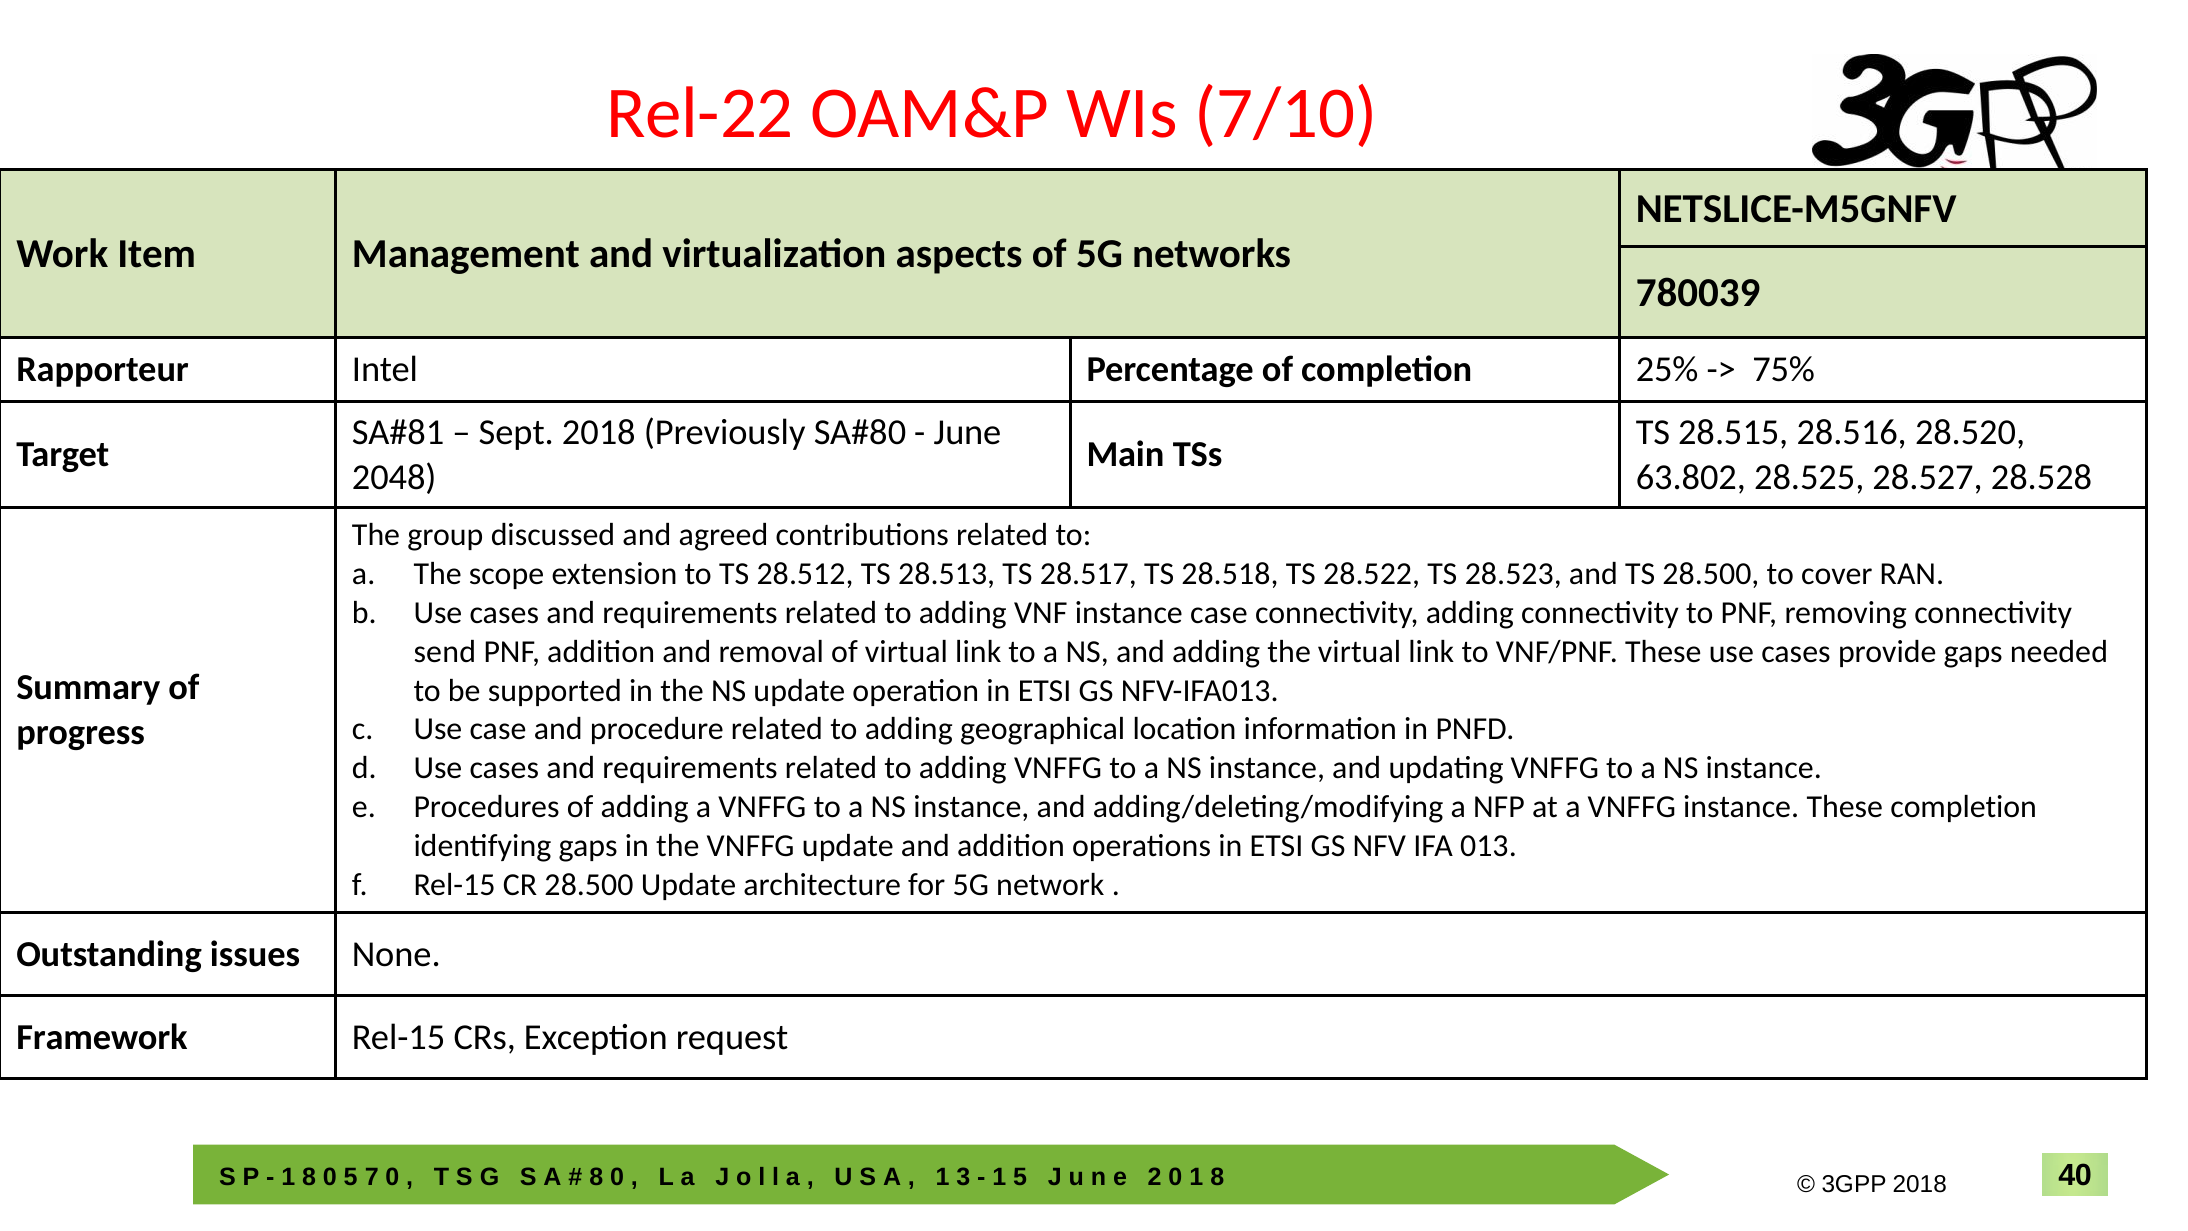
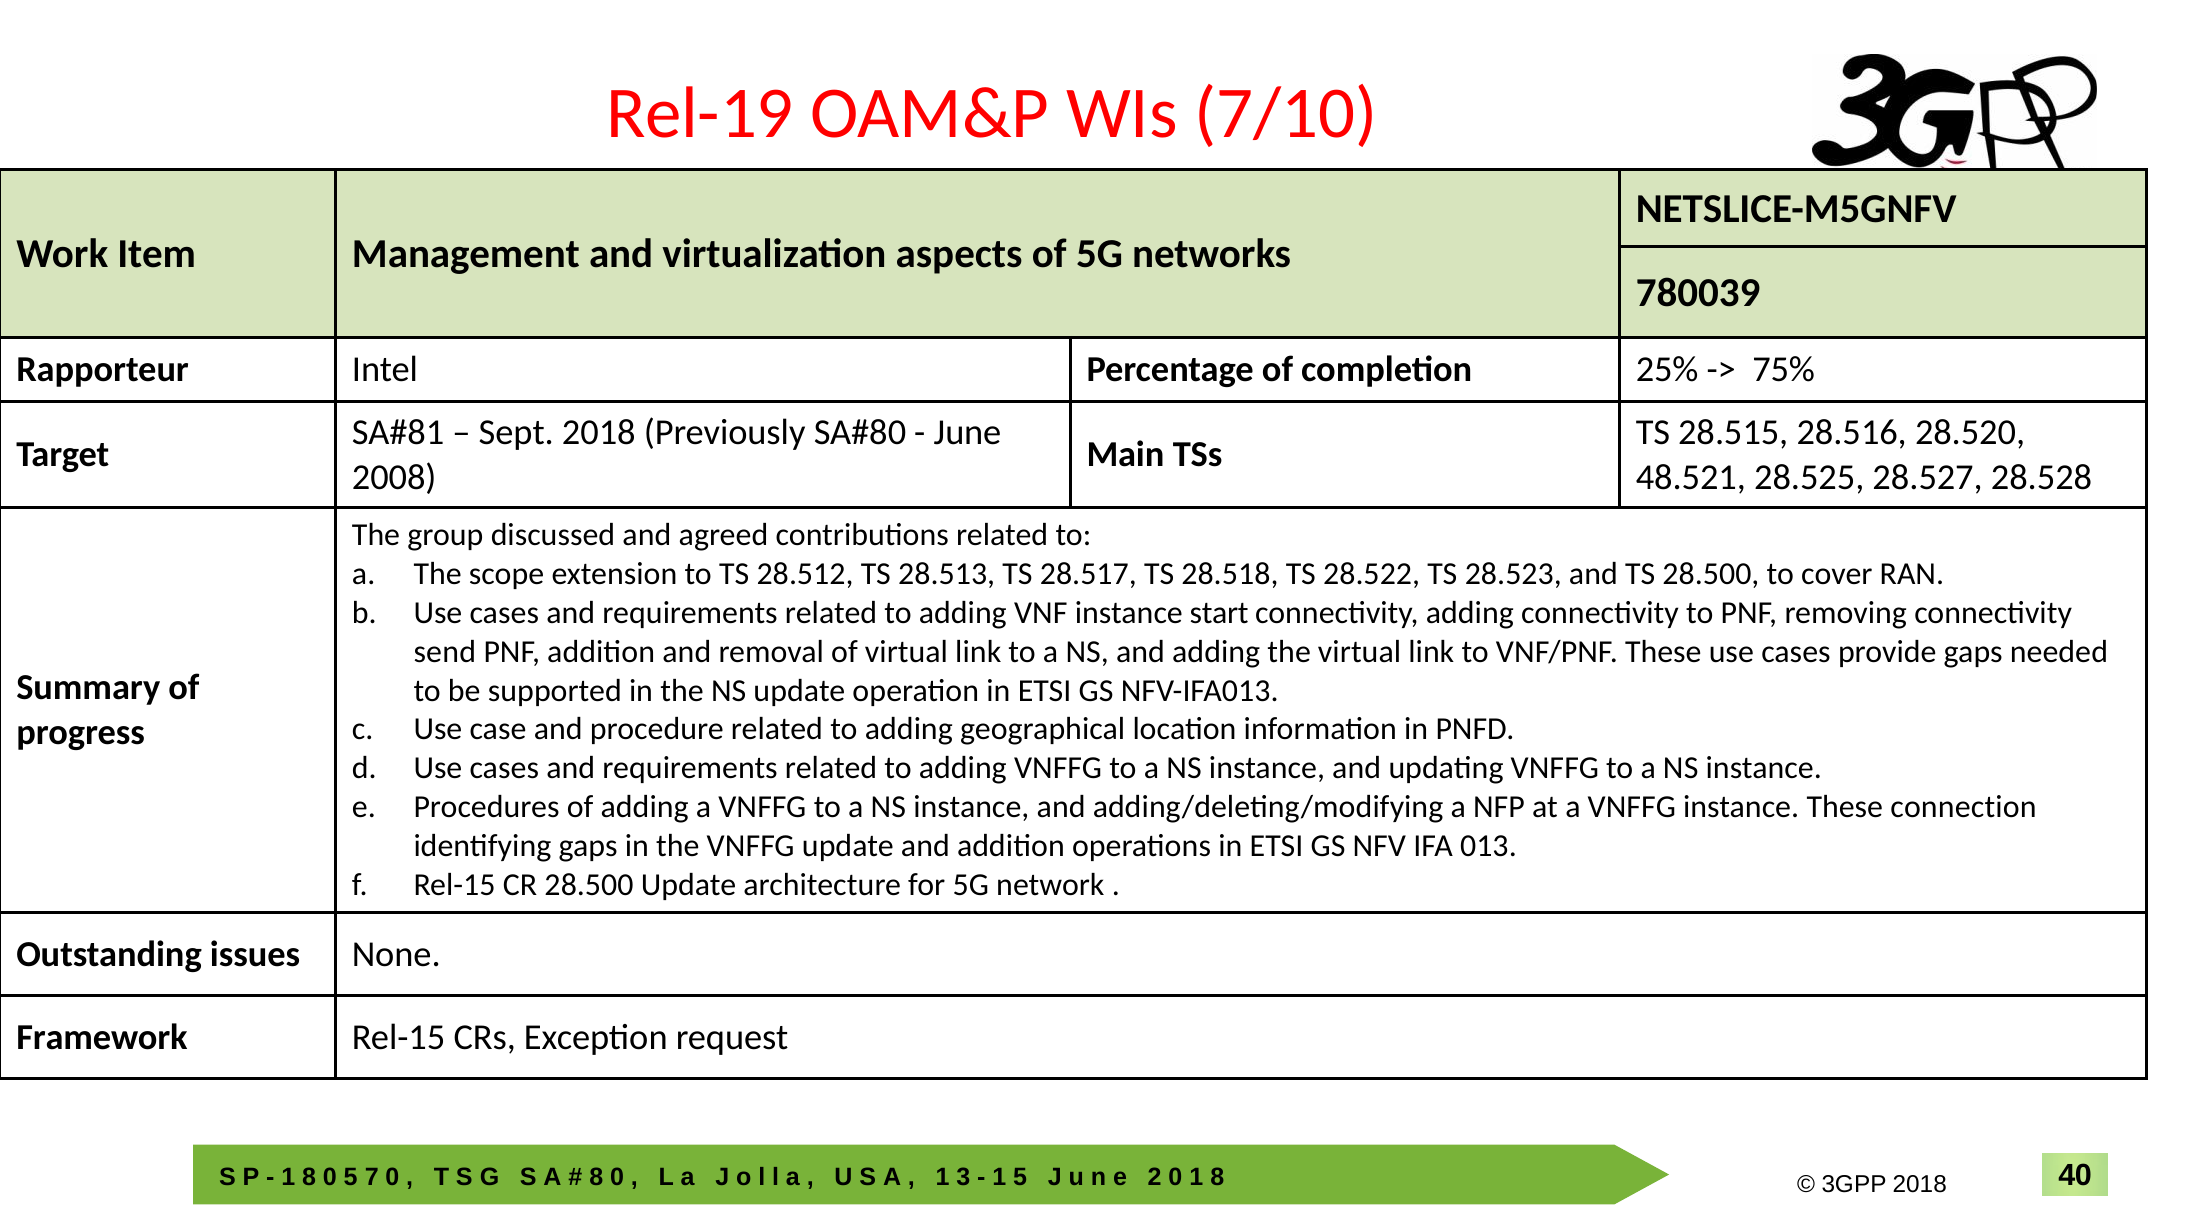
Rel-22: Rel-22 -> Rel-19 (700, 113)
2048: 2048 -> 2008 (394, 477)
63.802: 63.802 -> 48.521 (1691, 477)
case: case -> start (1219, 613)
These completion: completion -> connection (1963, 807)
